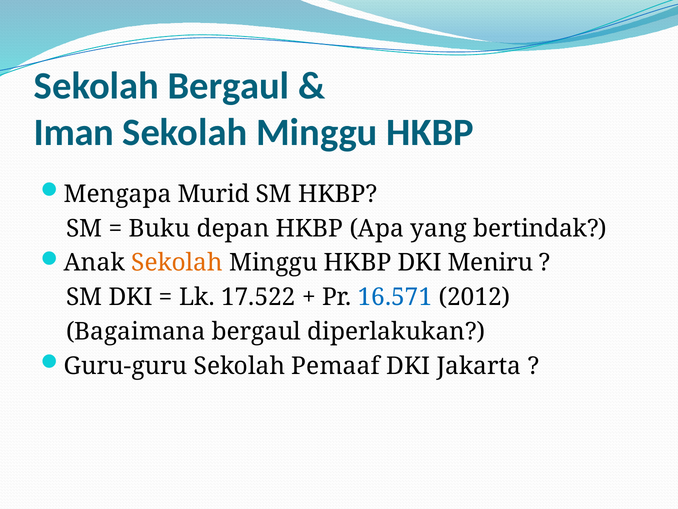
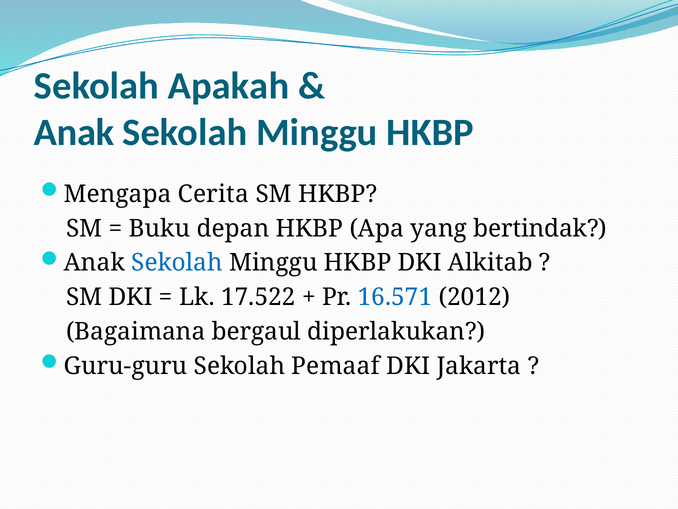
Sekolah Bergaul: Bergaul -> Apakah (228, 86)
Iman: Iman -> Anak (74, 132)
Murid: Murid -> Cerita (213, 194)
Sekolah colour: orange -> blue (177, 263)
Meniru: Meniru -> Alkitab (490, 263)
